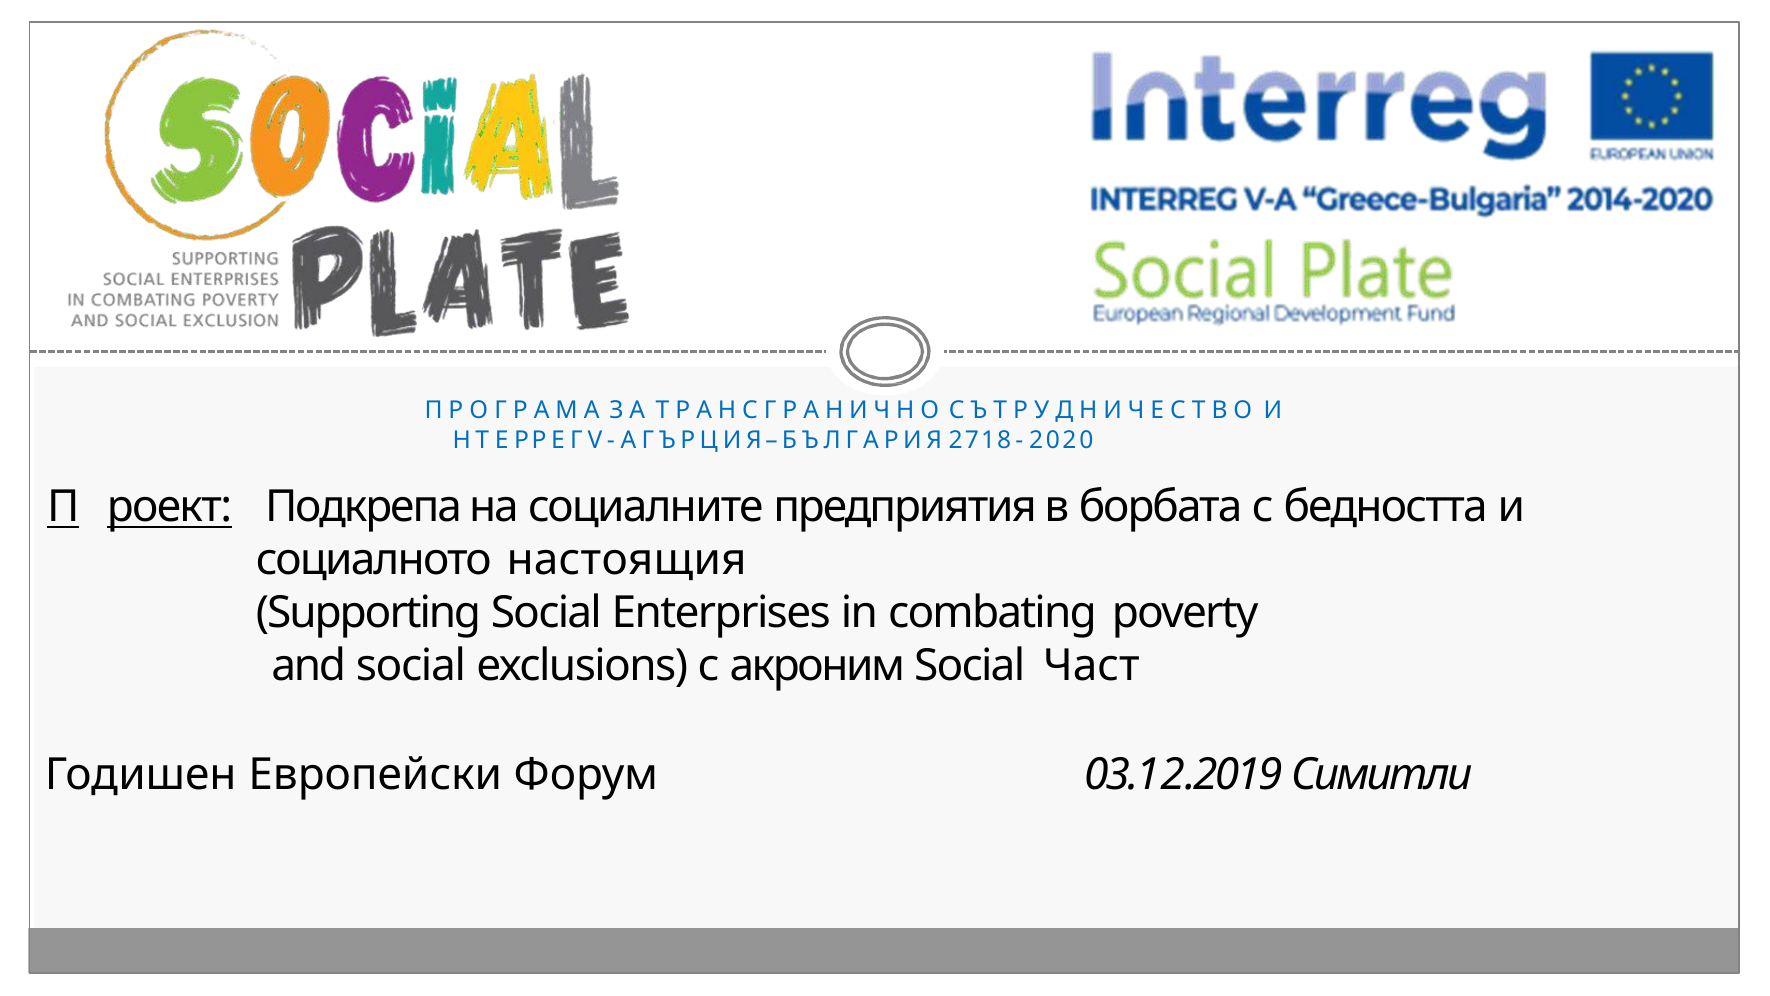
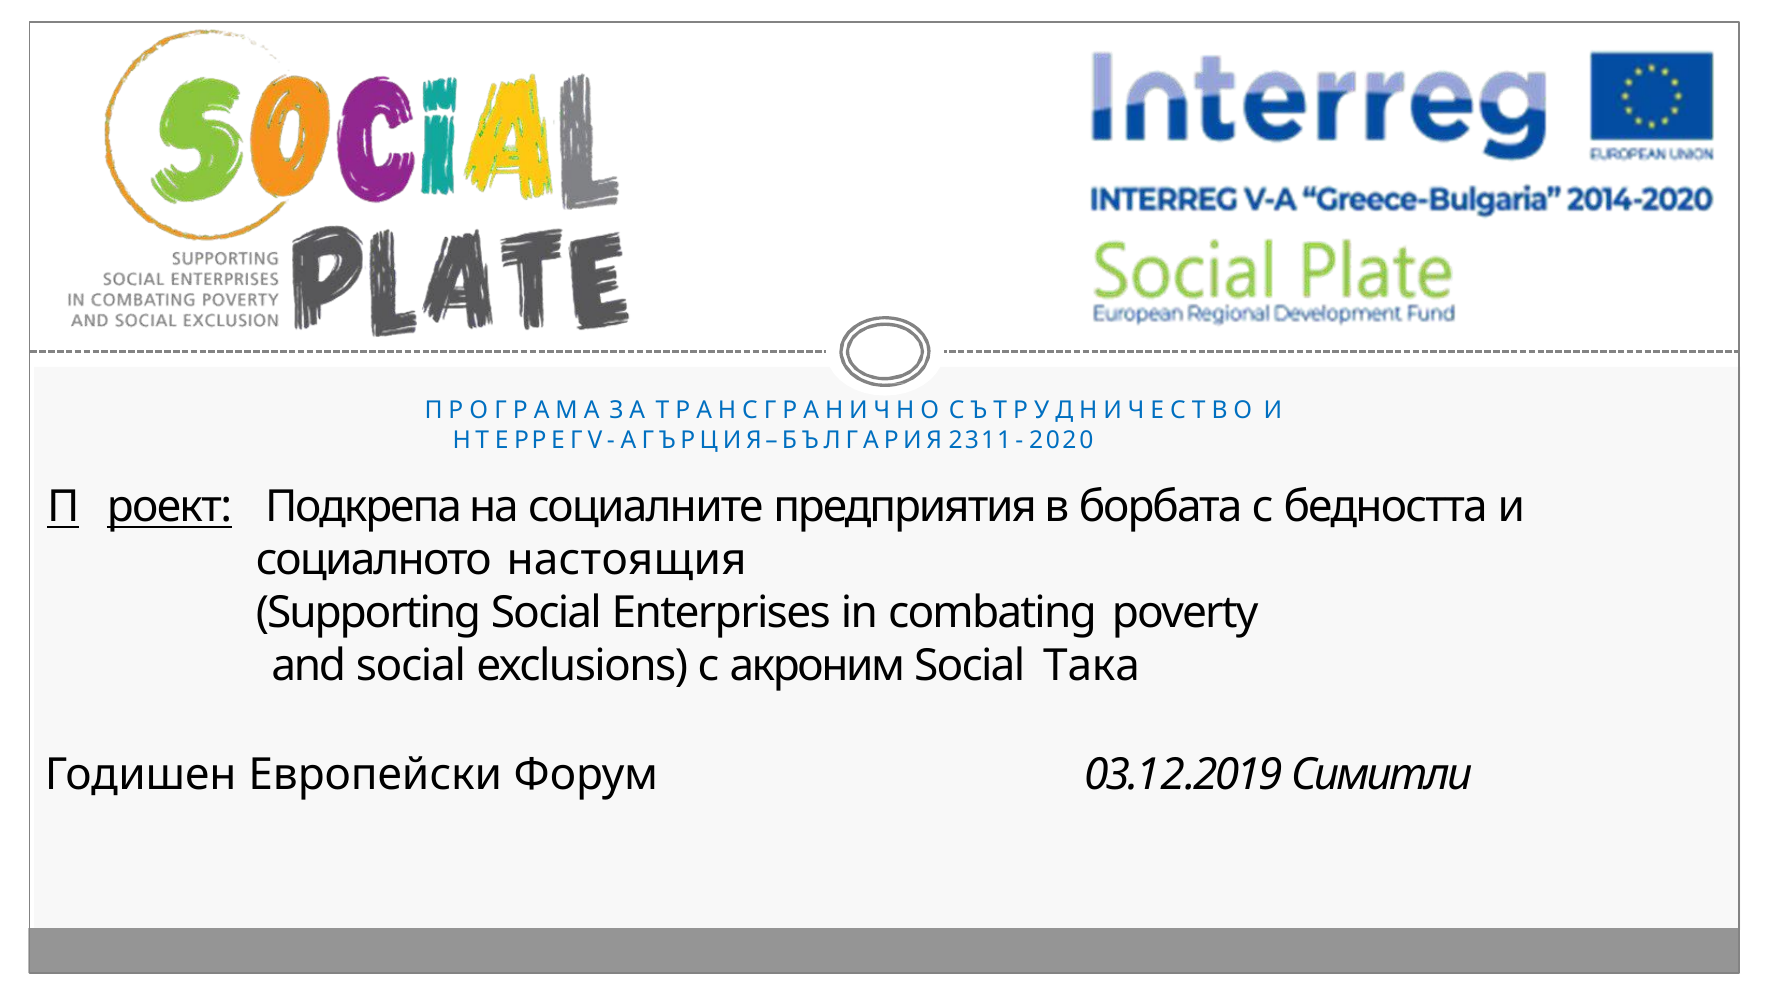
7: 7 -> 3 (972, 440)
1 8: 8 -> 1 (1004, 440)
Част: Част -> Така (1092, 666)
